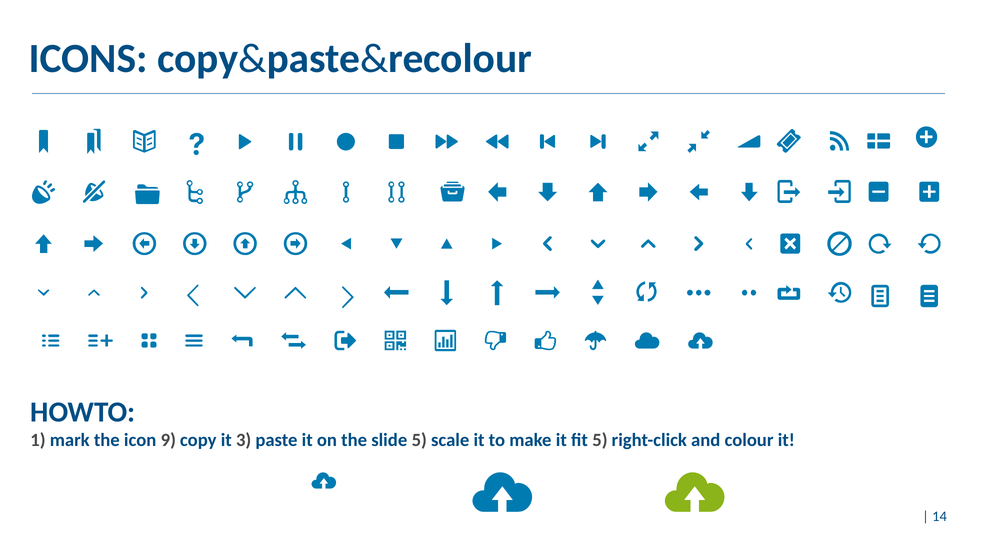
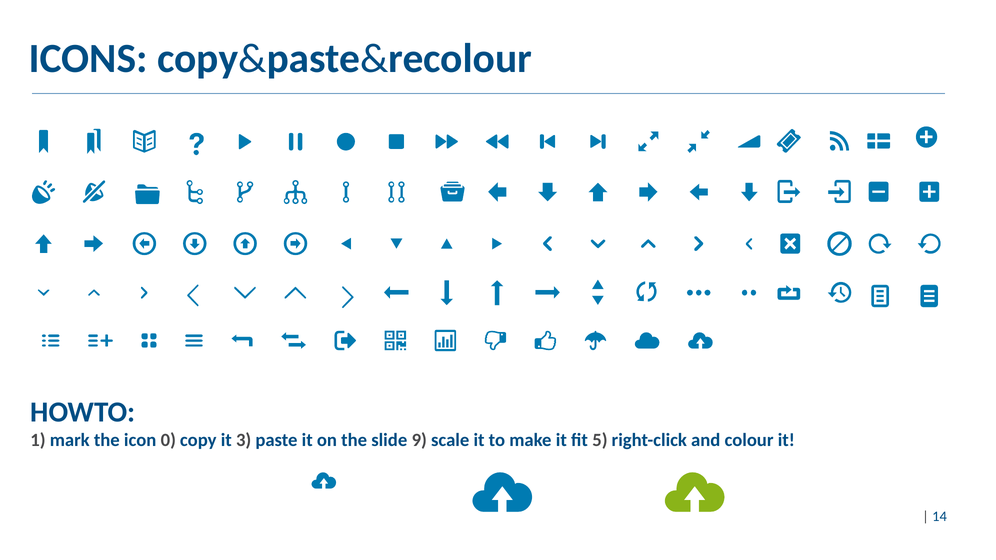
9: 9 -> 0 (168, 440)
slide 5: 5 -> 9 (419, 440)
